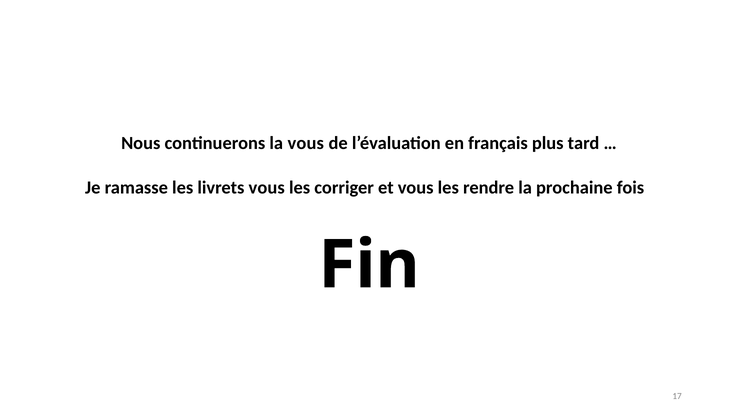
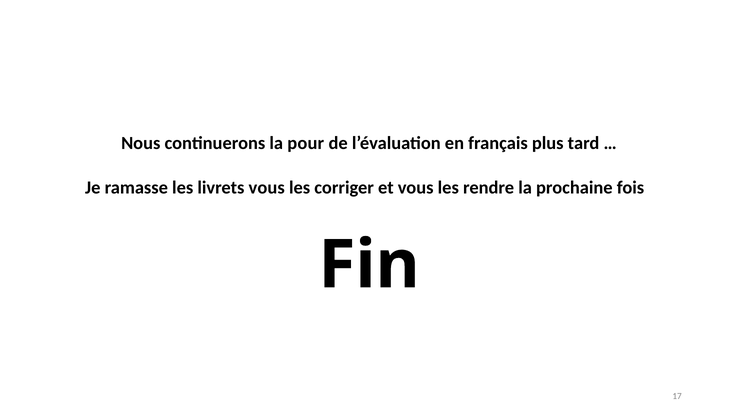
la vous: vous -> pour (306, 143)
